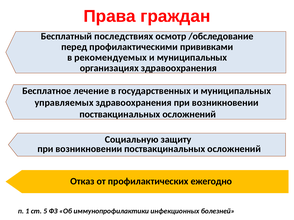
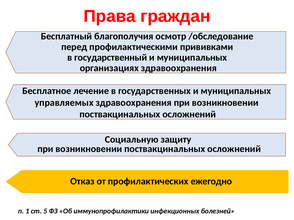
последствиях: последствиях -> благополучия (124, 36)
рекомендуемых: рекомендуемых -> государственный (111, 58)
